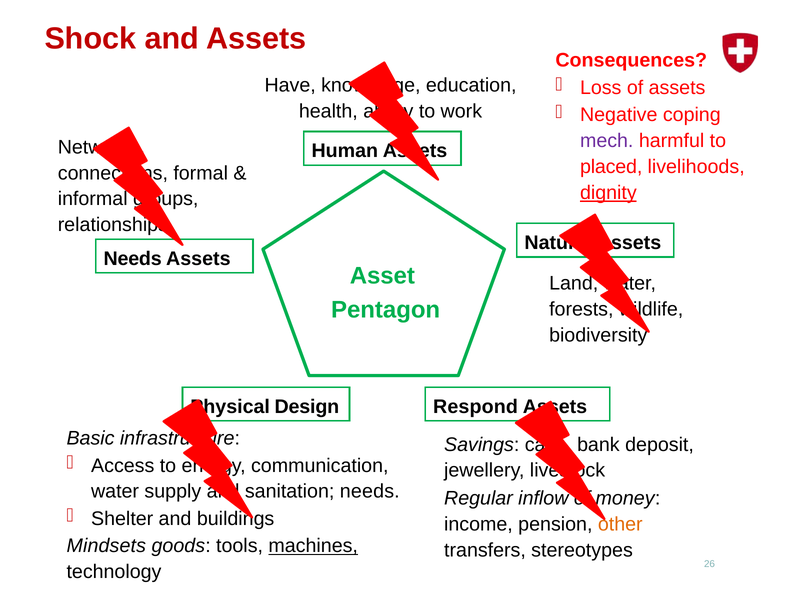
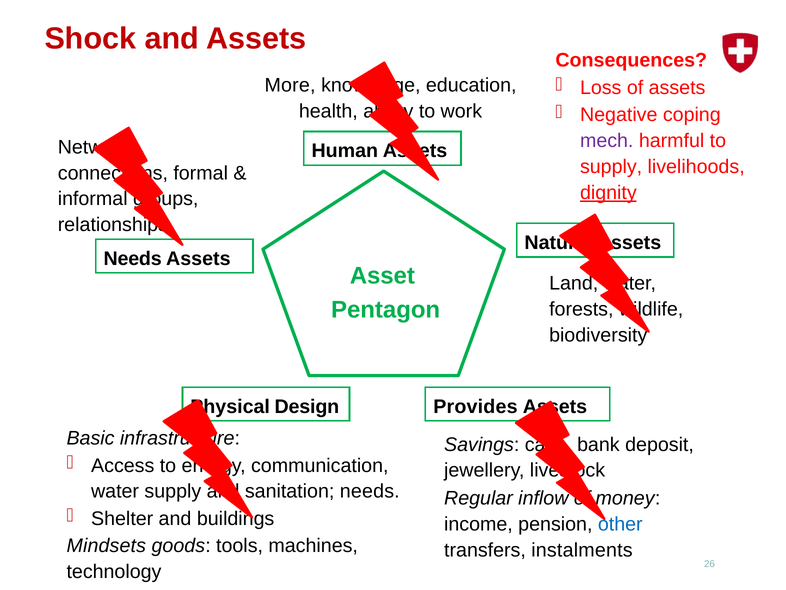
Have: Have -> More (290, 85)
placed: placed -> supply (611, 167)
Respond: Respond -> Provides (475, 406)
other colour: orange -> blue (620, 524)
machines underline: present -> none (313, 546)
stereotypes: stereotypes -> instalments (582, 550)
